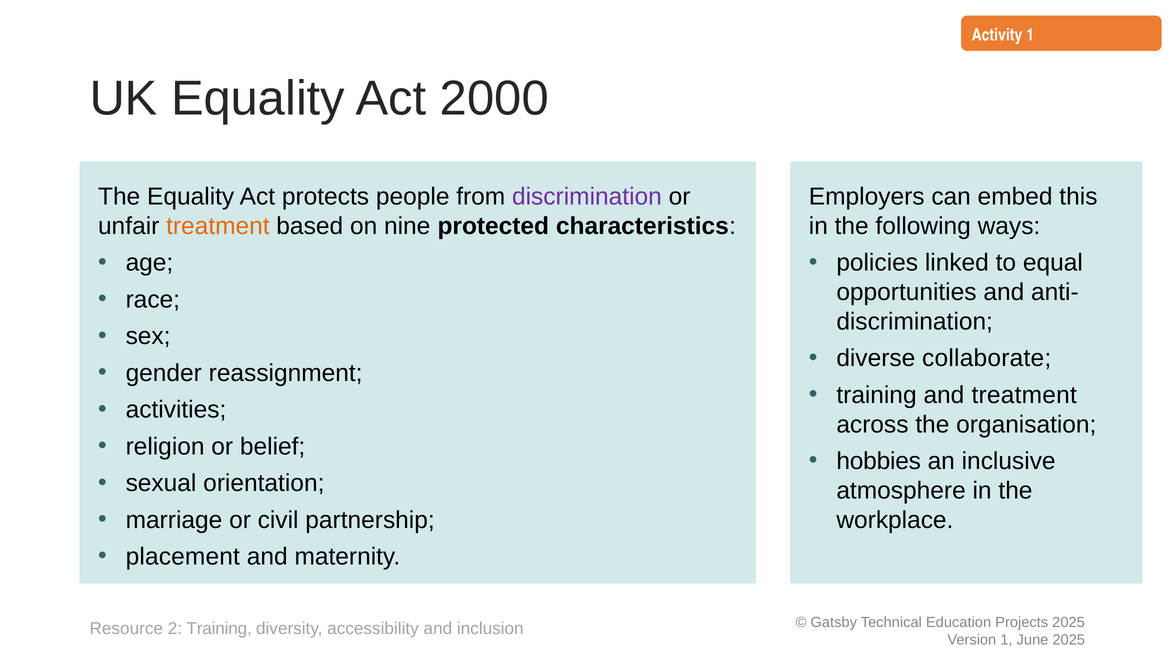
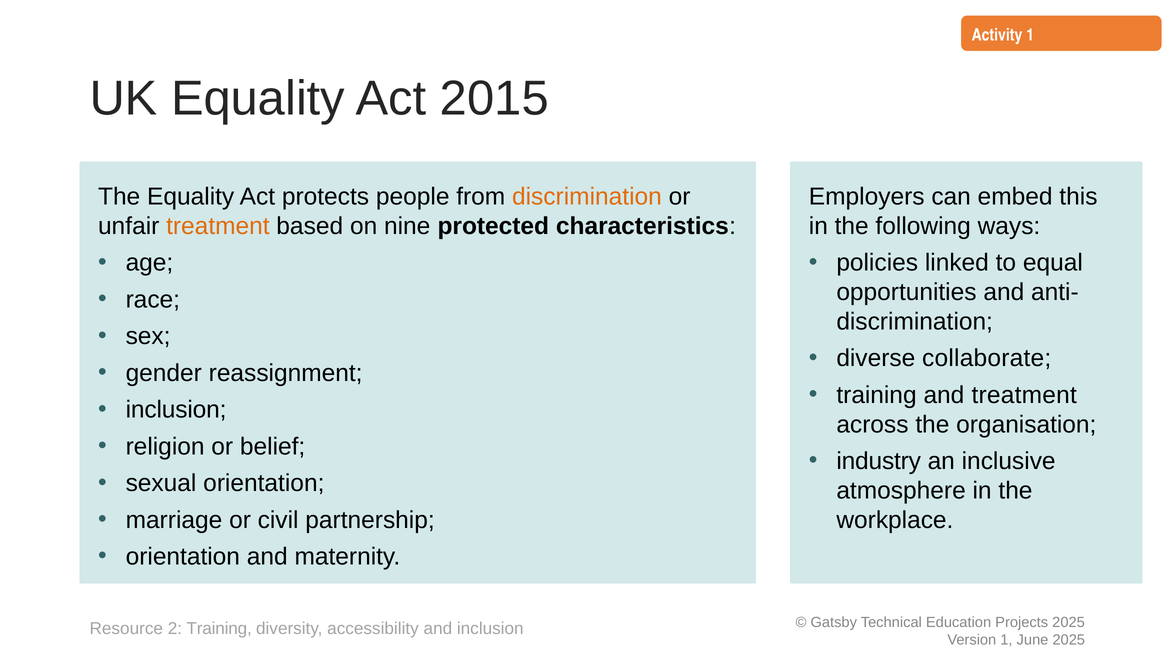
2000: 2000 -> 2015 (494, 99)
discrimination colour: purple -> orange (587, 197)
activities: activities -> inclusion (176, 410)
hobbies: hobbies -> industry (879, 461)
placement: placement -> orientation (183, 557)
